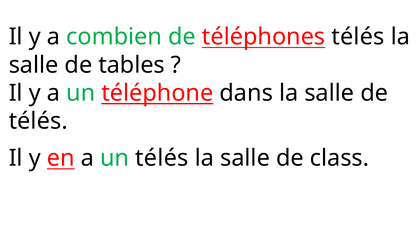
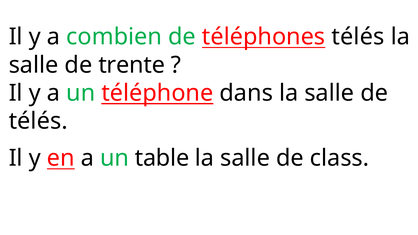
tables: tables -> trente (132, 65)
un télés: télés -> table (162, 158)
